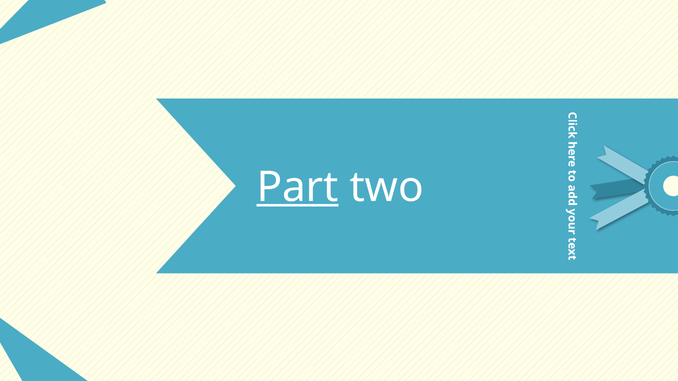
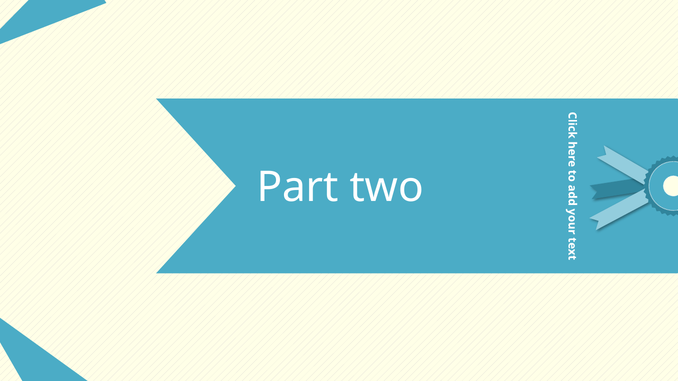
Part underline: present -> none (298, 187)
